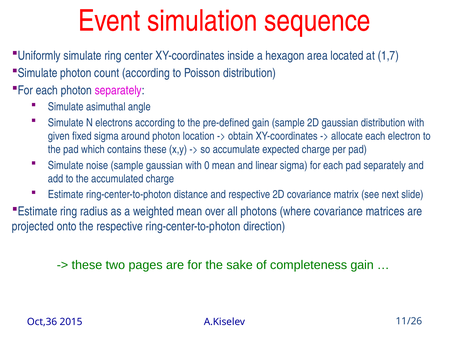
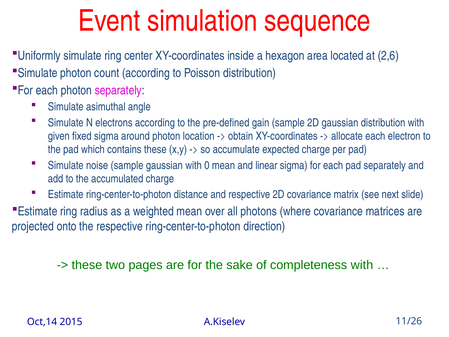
1,7: 1,7 -> 2,6 (388, 56)
completeness gain: gain -> with (362, 265)
Oct,36: Oct,36 -> Oct,14 (42, 322)
